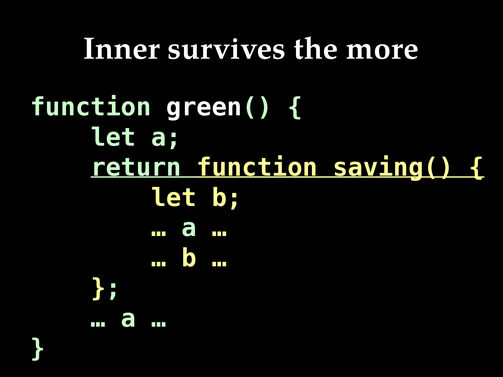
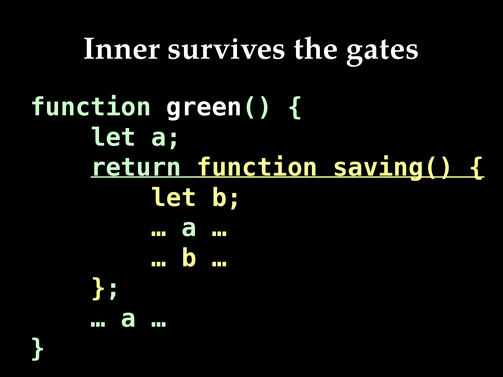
more: more -> gates (383, 49)
